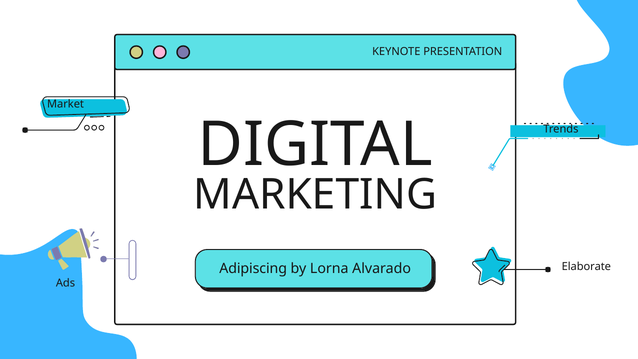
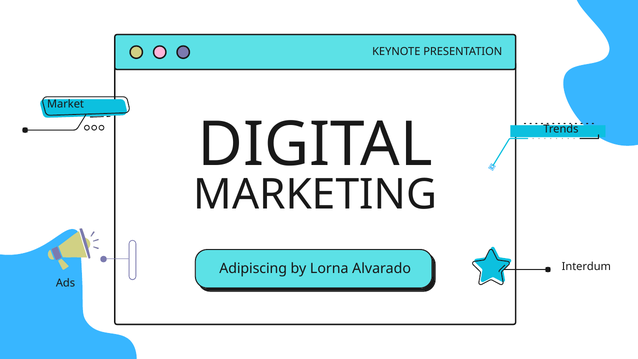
Elaborate: Elaborate -> Interdum (586, 267)
